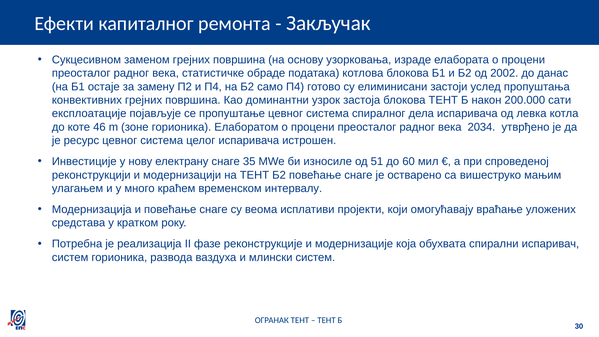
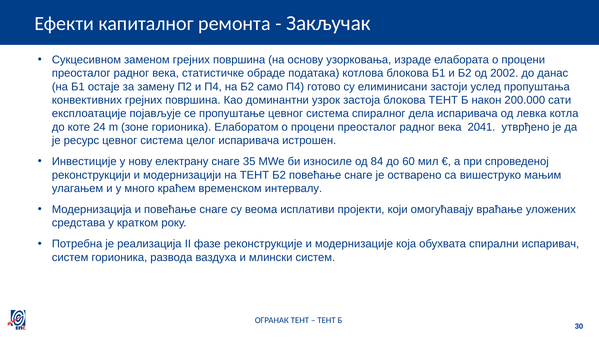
46: 46 -> 24 (99, 127)
2034: 2034 -> 2041 (481, 127)
51: 51 -> 84 (377, 162)
